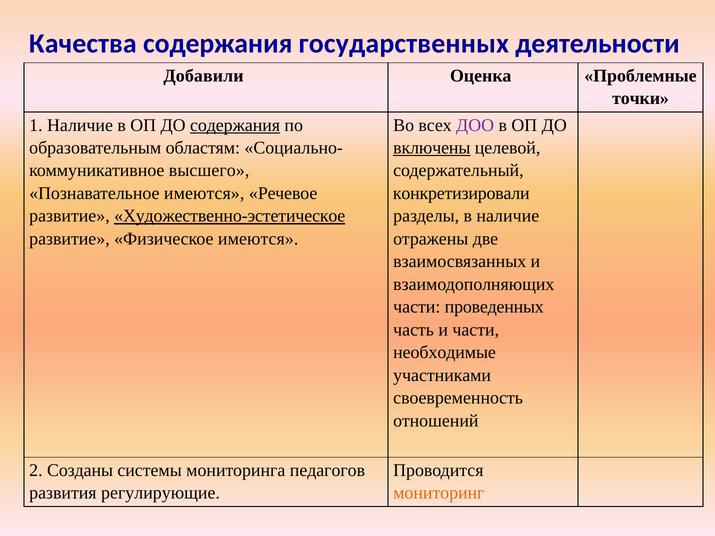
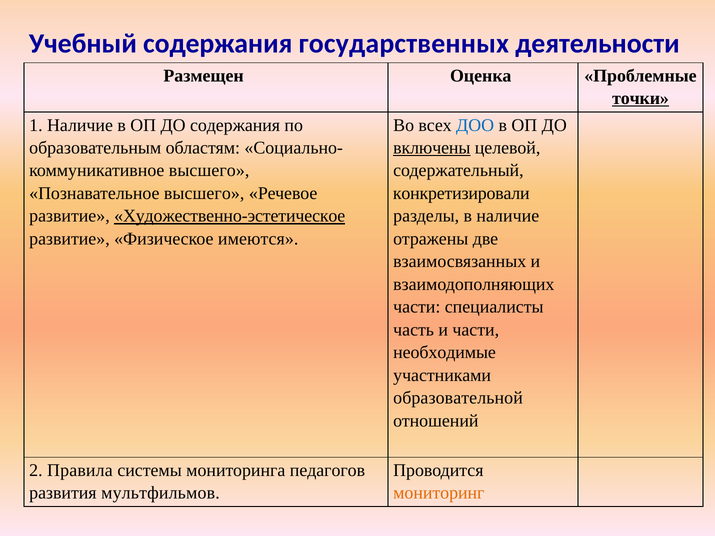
Качества: Качества -> Учебный (83, 44)
Добавили: Добавили -> Размещен (204, 76)
точки underline: none -> present (641, 99)
содержания underline: present -> none (235, 125)
ДОО colour: purple -> blue (475, 125)
Познавательное имеются: имеются -> высшего (204, 193)
проведенных: проведенных -> специалисты (494, 307)
своевременность: своевременность -> образовательной (458, 398)
Созданы: Созданы -> Правила (80, 470)
регулирующие: регулирующие -> мультфильмов (160, 493)
